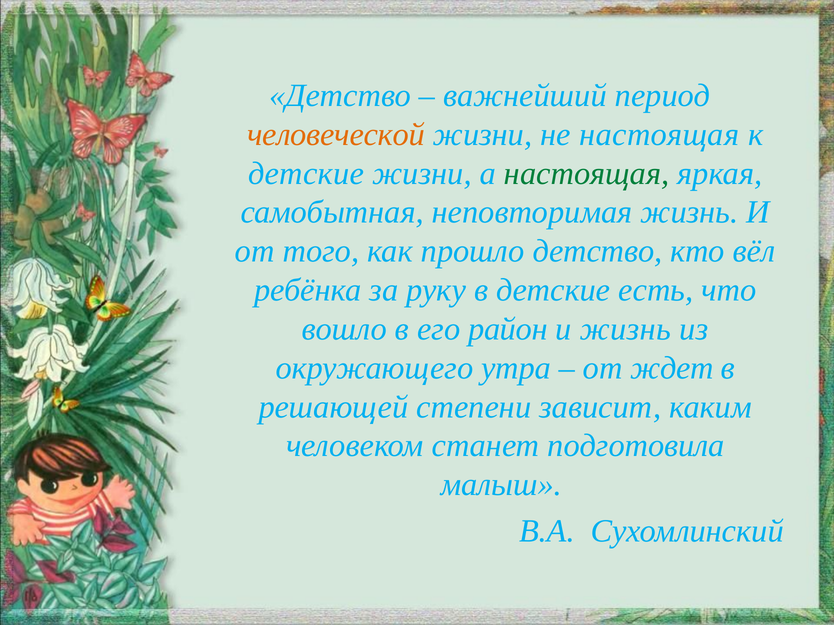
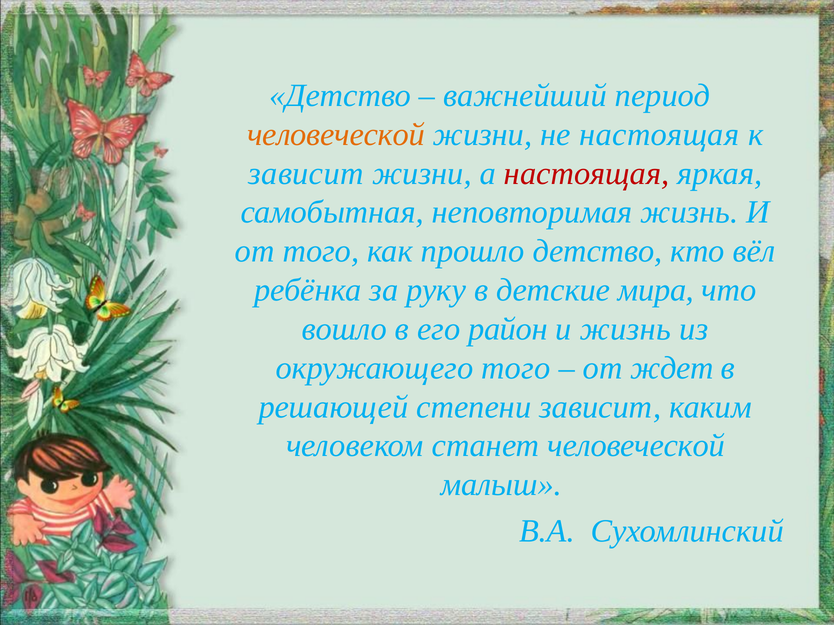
детские: детские -> зависит (306, 174)
настоящая colour: green -> red (587, 174)
есть: есть -> мира (656, 290)
окружающего утра: утра -> того (516, 368)
станет подготовила: подготовила -> человеческой (636, 446)
